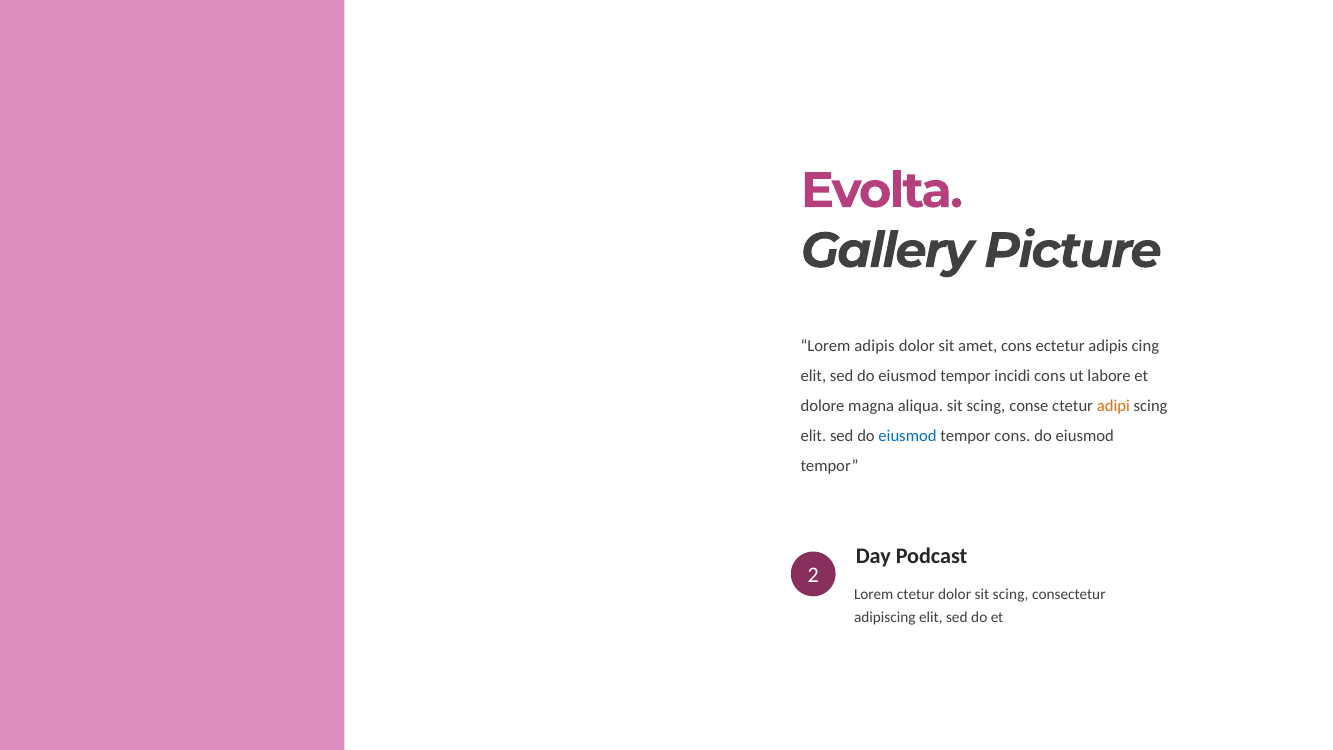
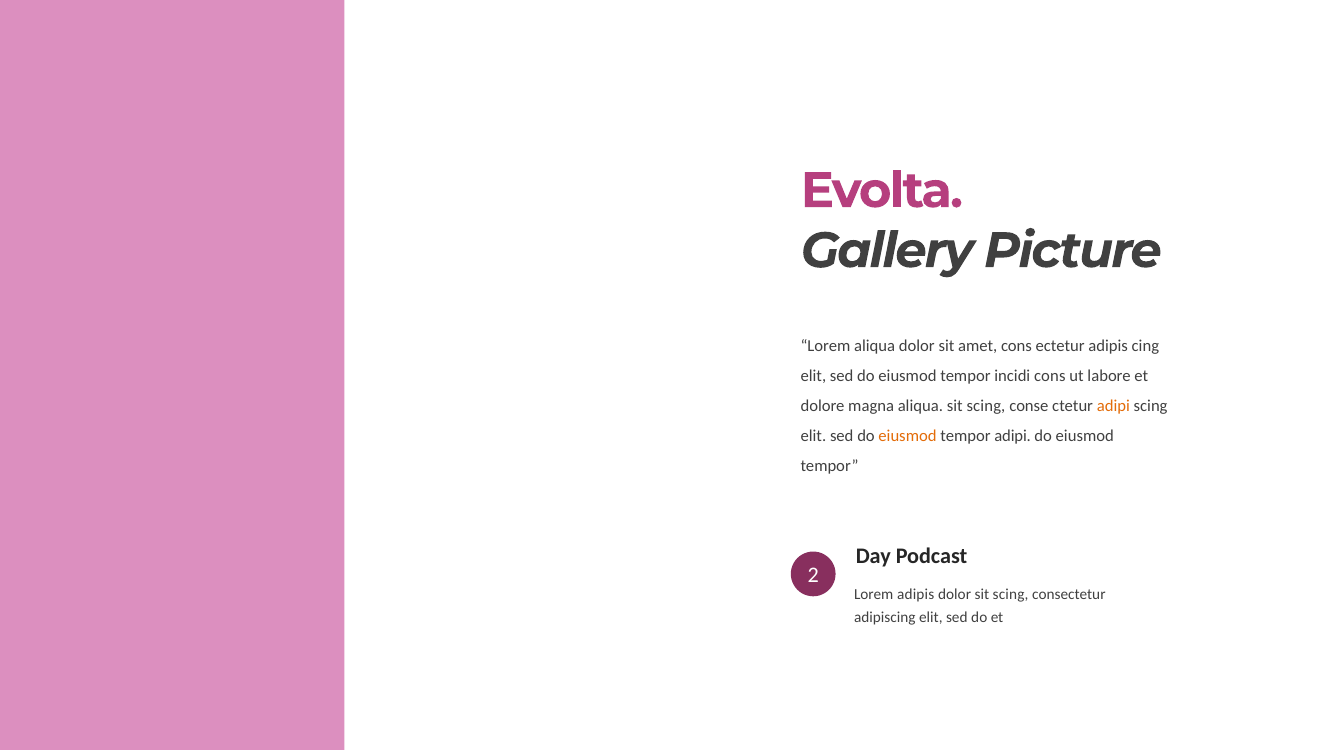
Lorem adipis: adipis -> aliqua (875, 346)
eiusmod colour: blue -> orange (907, 436)
tempor cons: cons -> adipi (1013, 436)
Lorem ctetur: ctetur -> adipis (916, 594)
